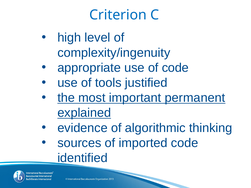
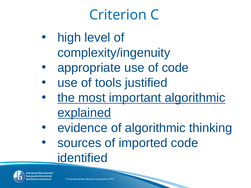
important permanent: permanent -> algorithmic (195, 98)
